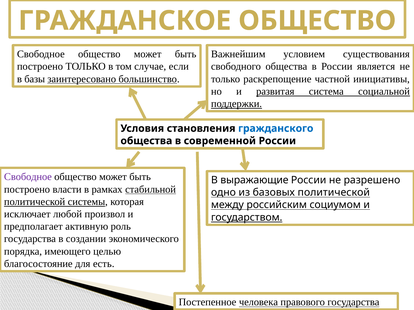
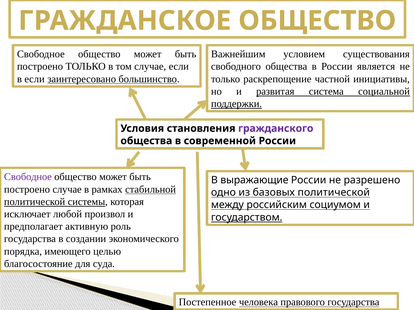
в базы: базы -> если (35, 79)
гражданского colour: blue -> purple (276, 129)
построено власти: власти -> случае (67, 190)
есть: есть -> суда (104, 264)
